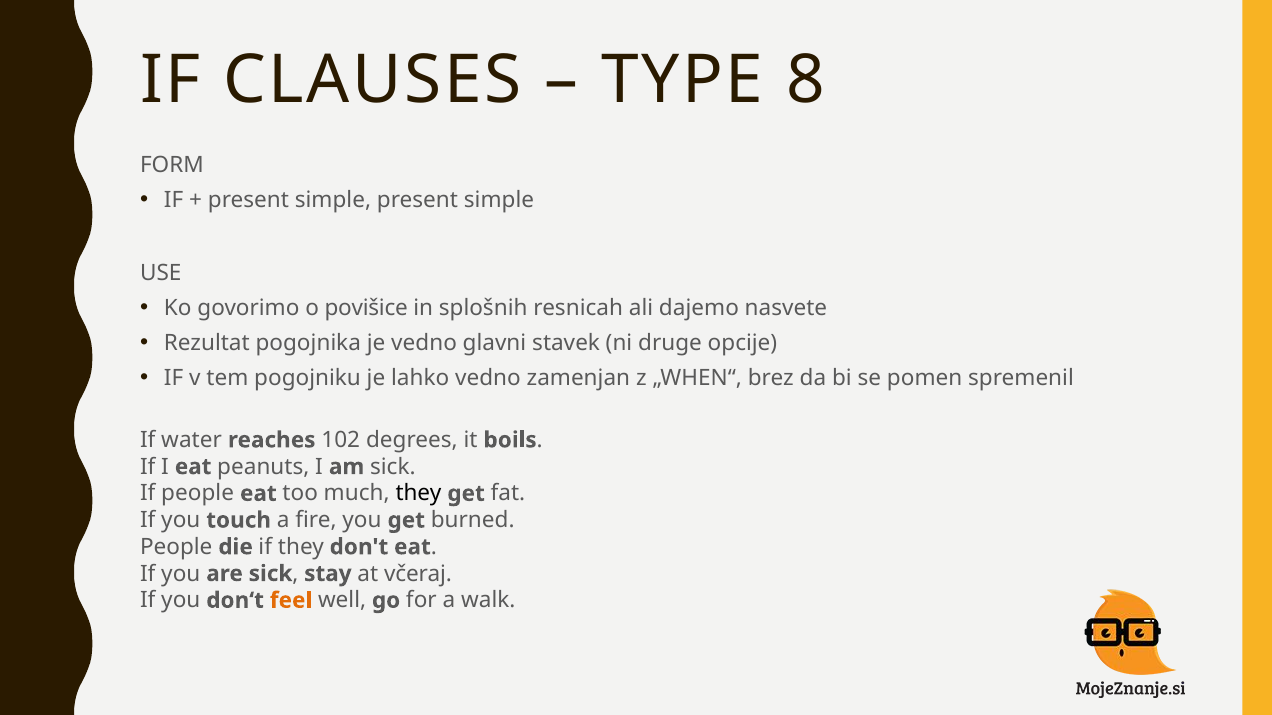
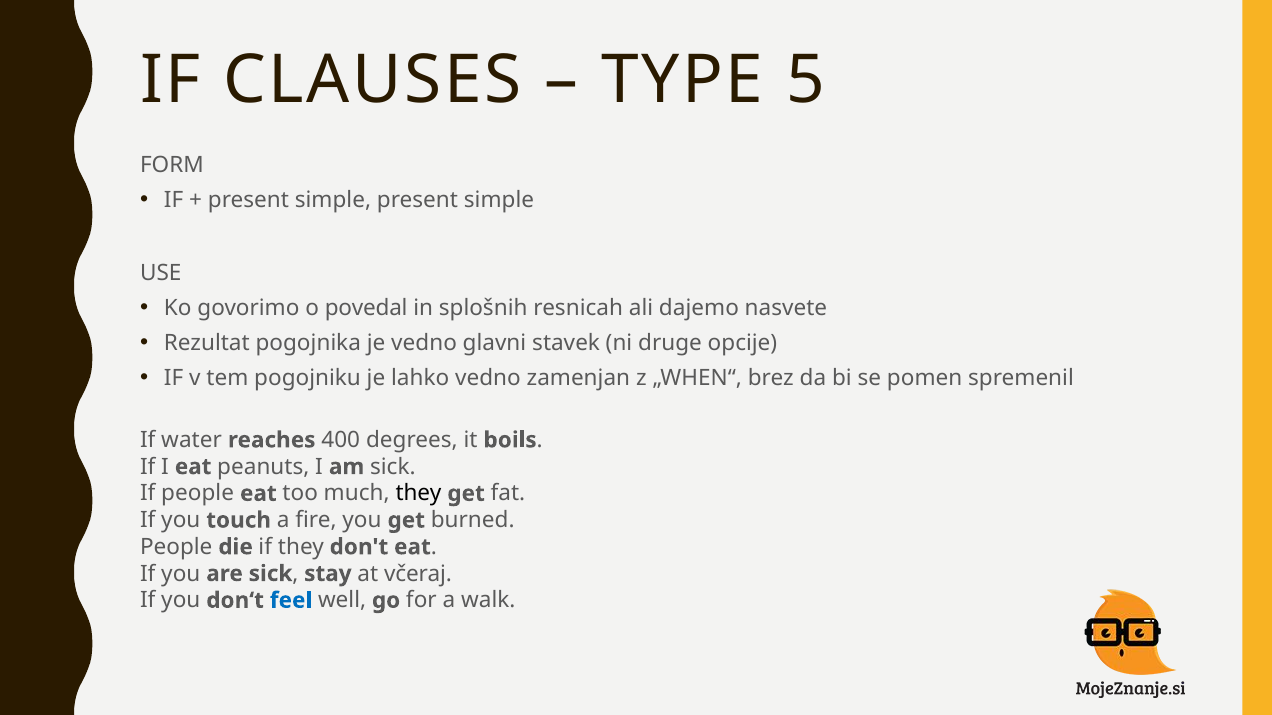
8: 8 -> 5 (805, 81)
povišice: povišice -> povedal (366, 308)
102: 102 -> 400 (341, 440)
feel colour: orange -> blue (291, 601)
